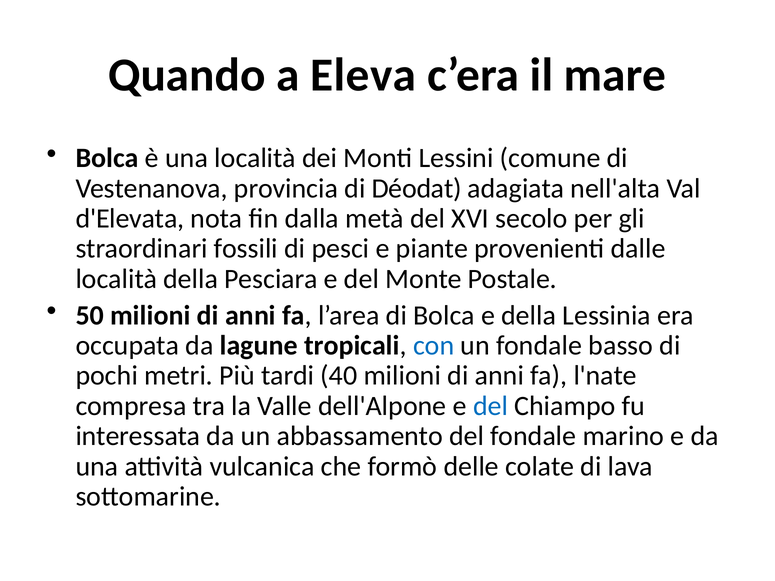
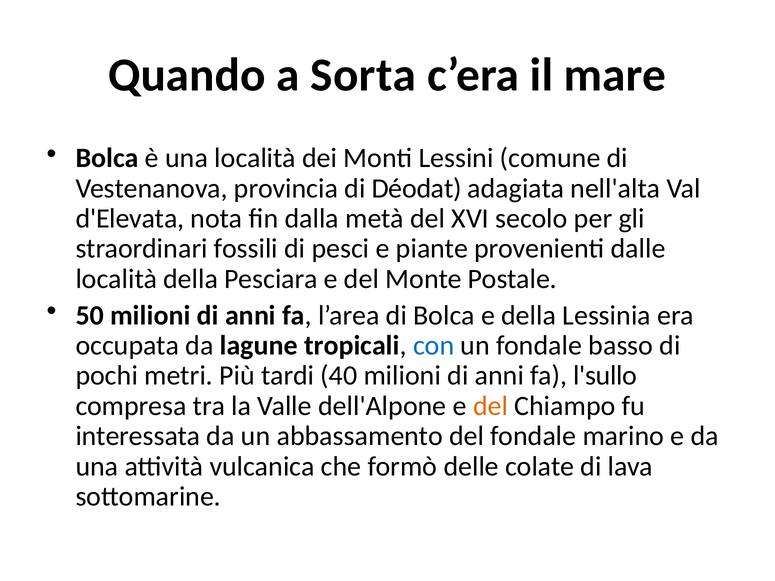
Eleva: Eleva -> Sorta (363, 75)
l'nate: l'nate -> l'sullo (605, 376)
del colour: blue -> orange (491, 406)
